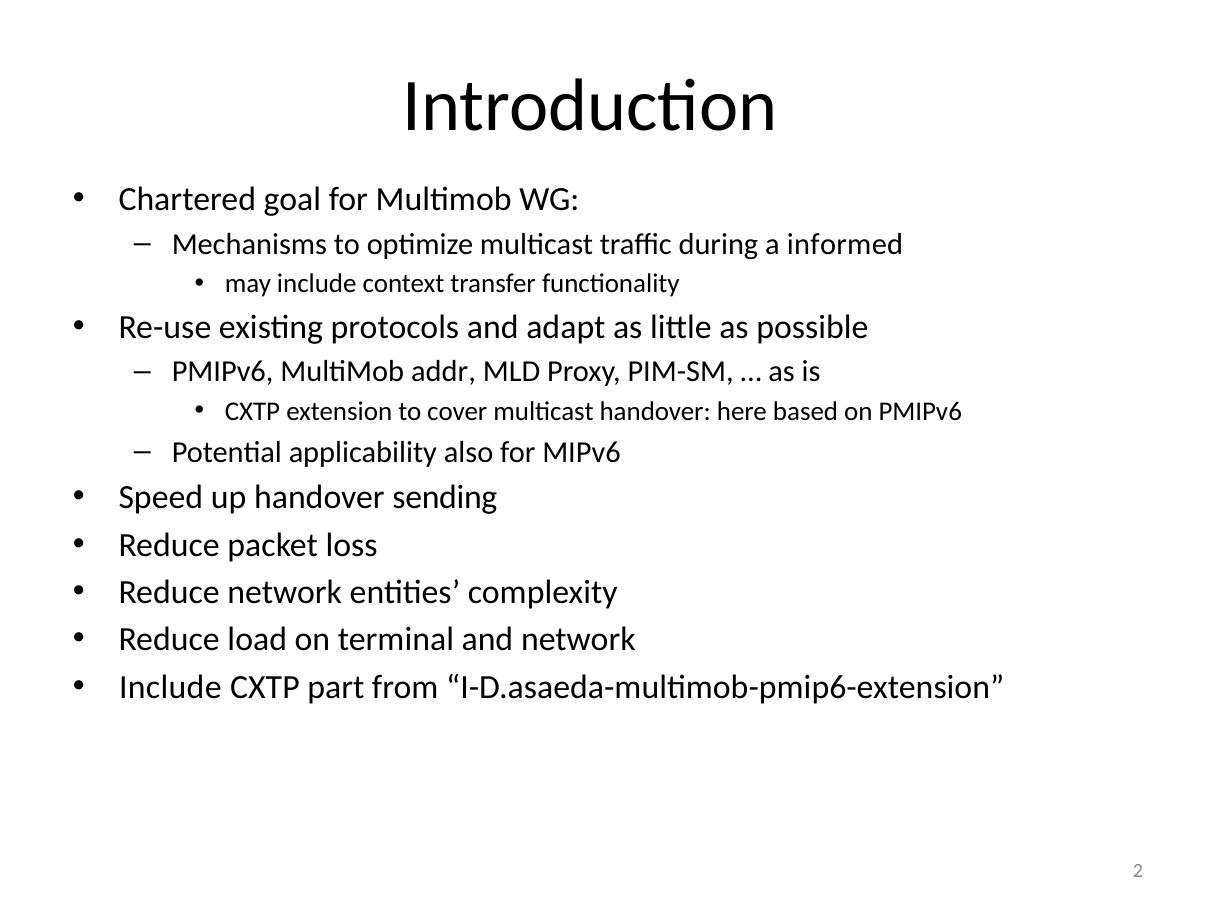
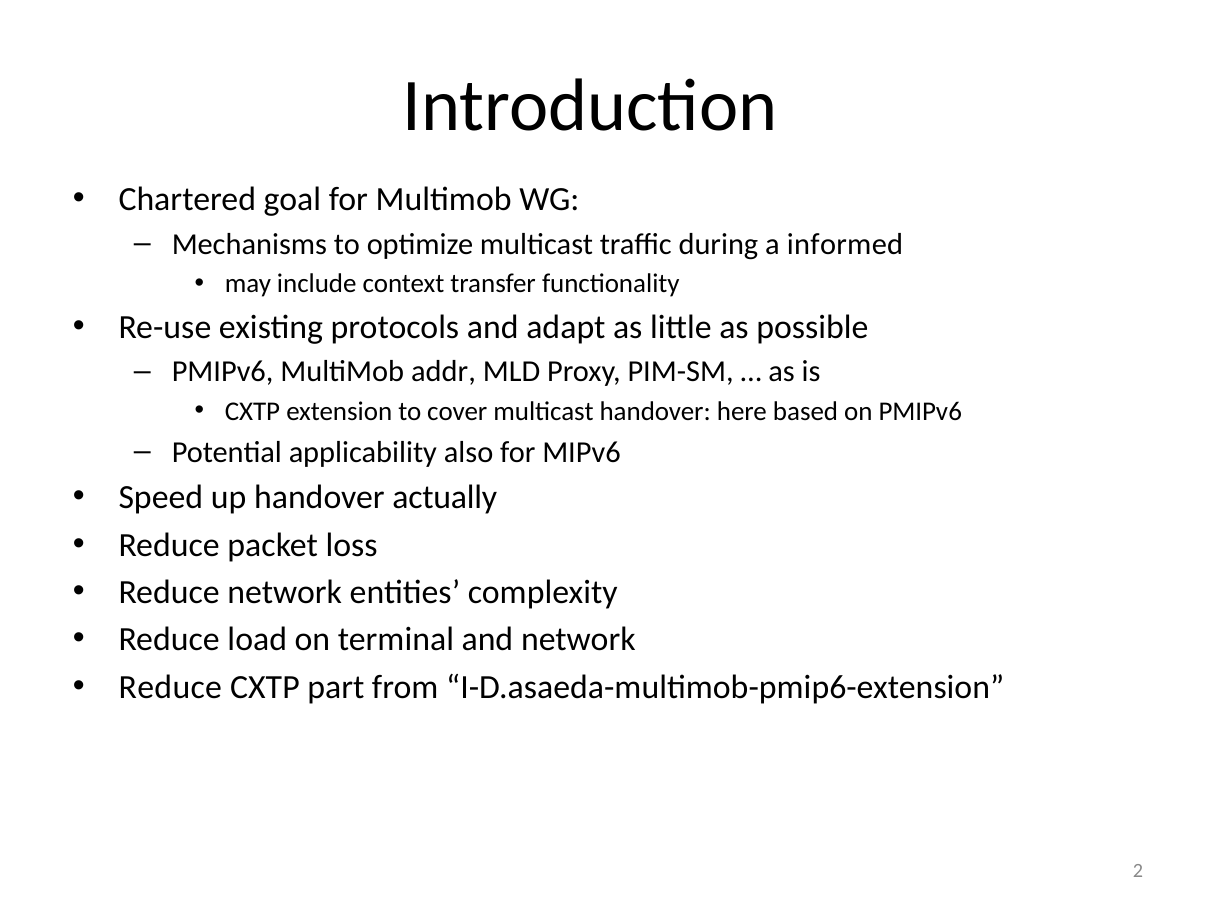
sending: sending -> actually (445, 498)
Include: Include -> Reduce (170, 687)
